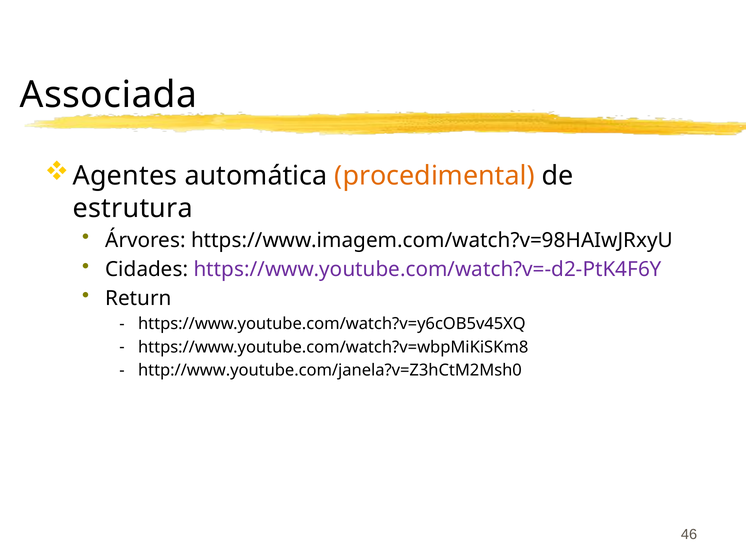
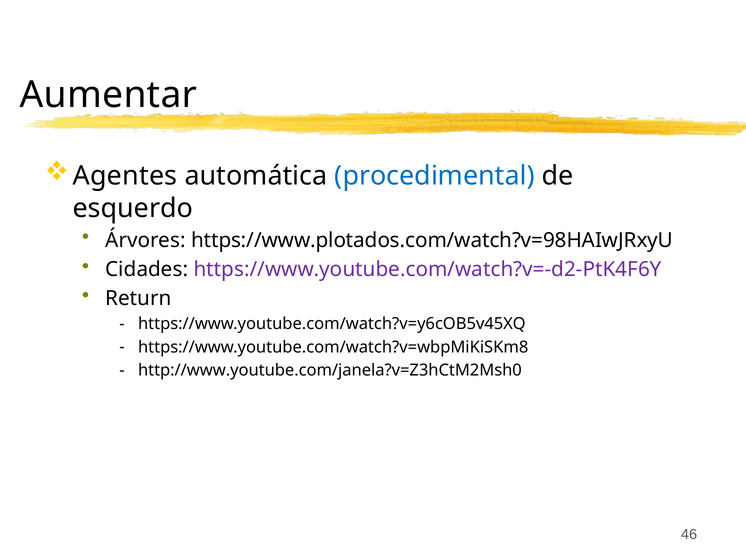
Associada: Associada -> Aumentar (109, 95)
procedimental colour: orange -> blue (435, 176)
estrutura: estrutura -> esquerdo (133, 208)
https://www.imagem.com/watch?v=98HAIwJRxyU: https://www.imagem.com/watch?v=98HAIwJRxyU -> https://www.plotados.com/watch?v=98HAIwJRxyU (432, 240)
